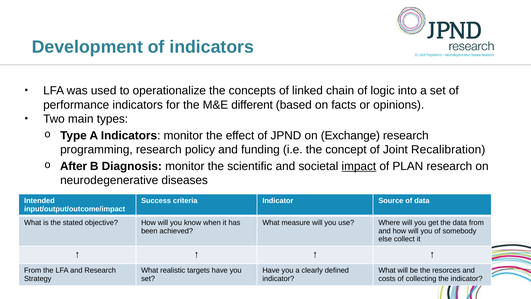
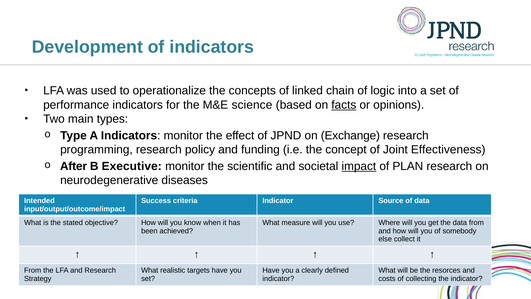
different: different -> science (252, 105)
facts underline: none -> present (344, 105)
Recalibration: Recalibration -> Effectiveness (448, 150)
Diagnosis: Diagnosis -> Executive (132, 166)
